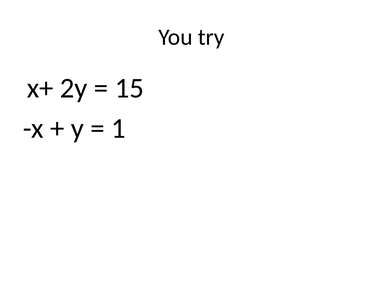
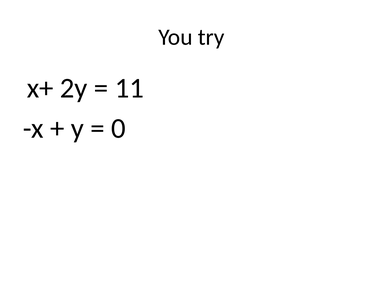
15: 15 -> 11 (129, 88)
1: 1 -> 0 (118, 128)
